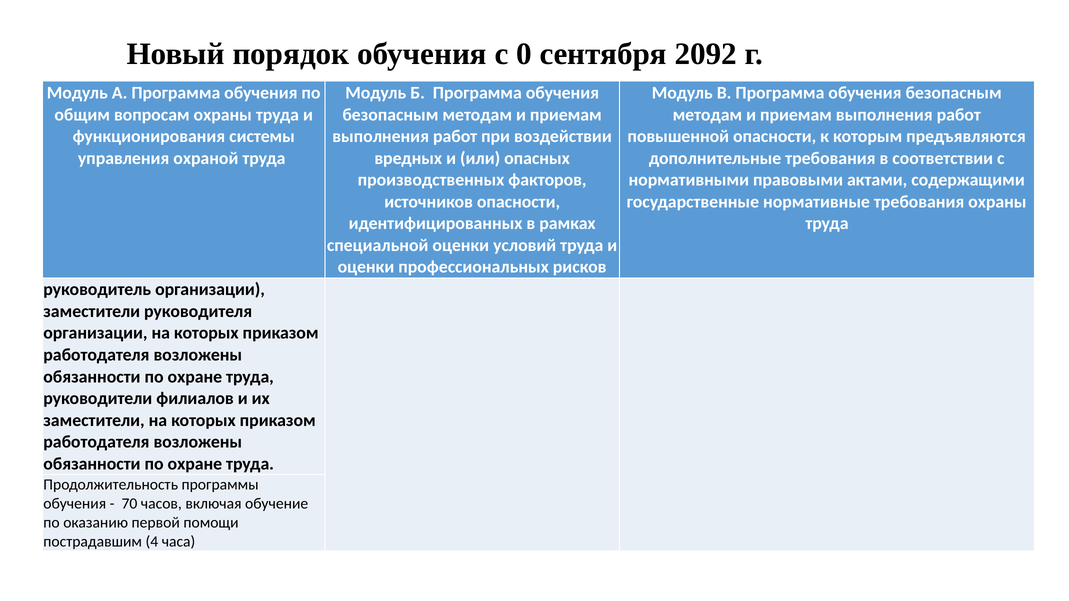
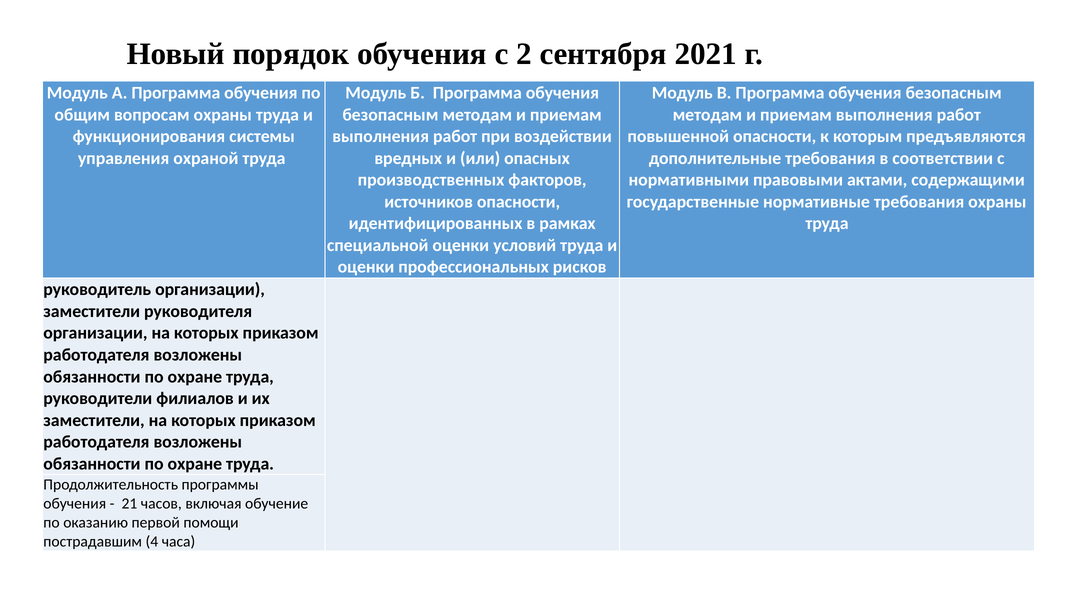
0: 0 -> 2 (524, 54)
2092: 2092 -> 2021 (706, 54)
70: 70 -> 21 (129, 504)
